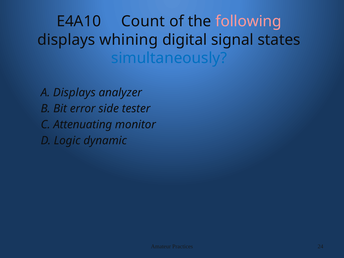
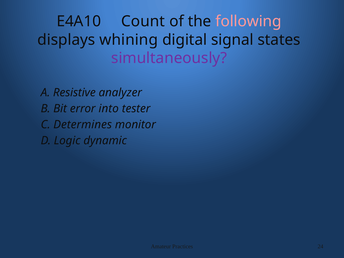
simultaneously colour: blue -> purple (169, 58)
A Displays: Displays -> Resistive (74, 93)
side: side -> into (109, 109)
Attenuating: Attenuating -> Determines (83, 125)
